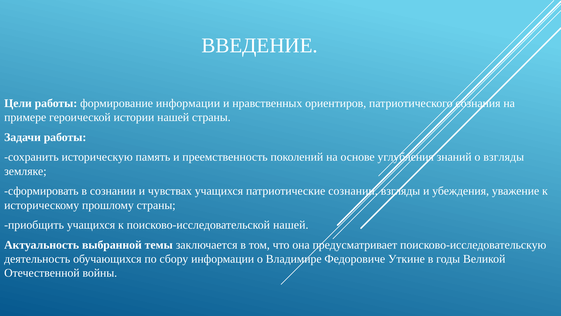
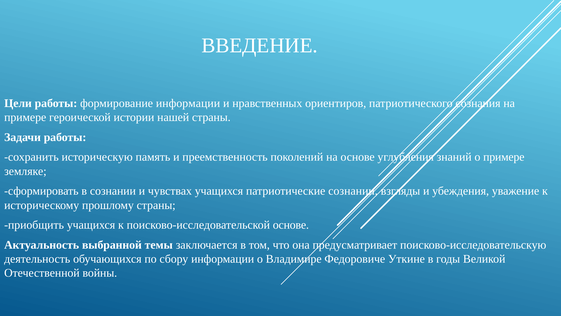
о взгляды: взгляды -> примере (504, 157)
поисково-исследовательской нашей: нашей -> основе (291, 225)
